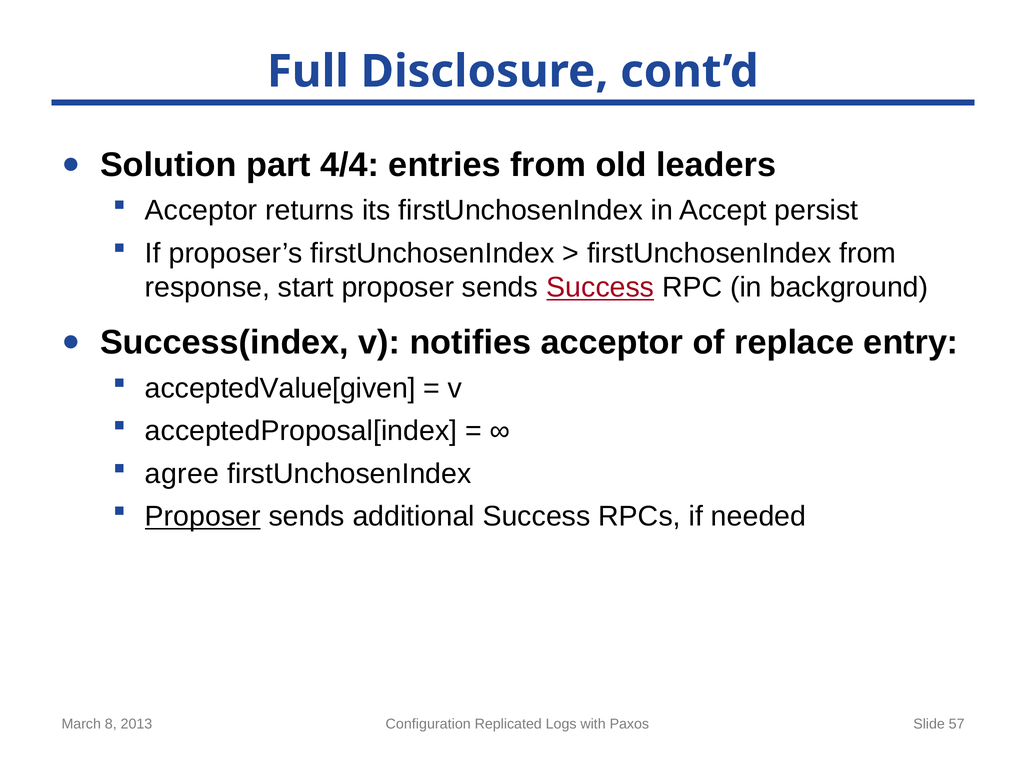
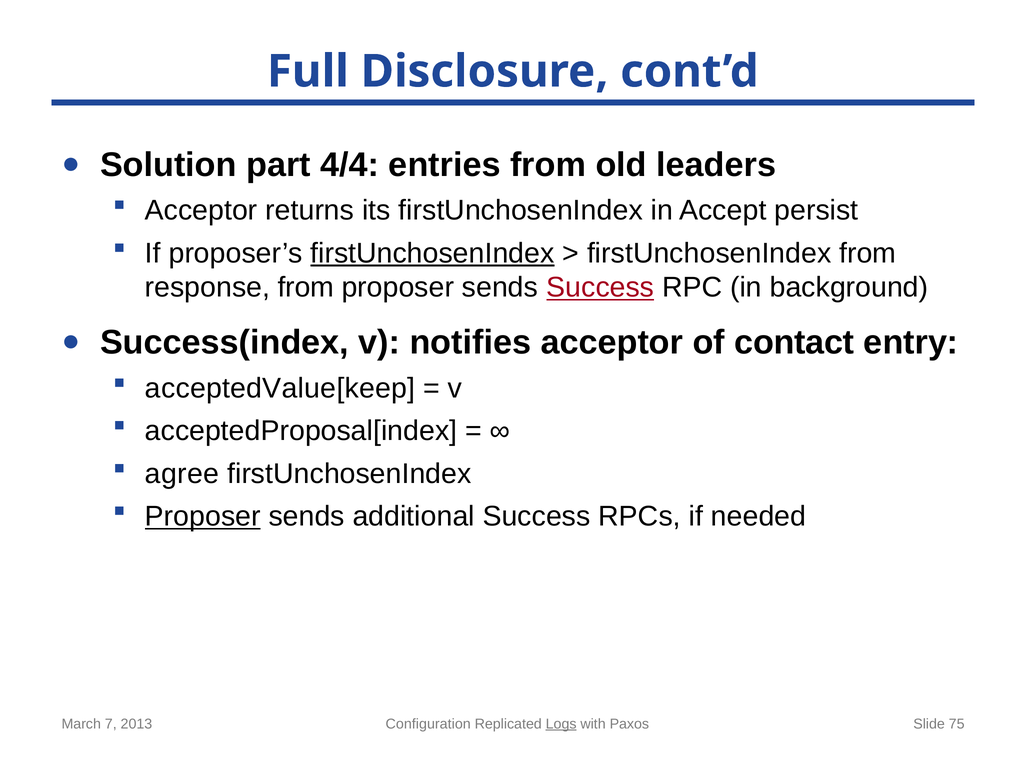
firstUnchosenIndex underline: none -> present (432, 253)
response start: start -> from (306, 288)
replace: replace -> contact (794, 343)
acceptedValue[given: acceptedValue[given -> acceptedValue[keep (280, 389)
8: 8 -> 7 (111, 724)
Logs underline: none -> present (561, 724)
57: 57 -> 75 (957, 724)
